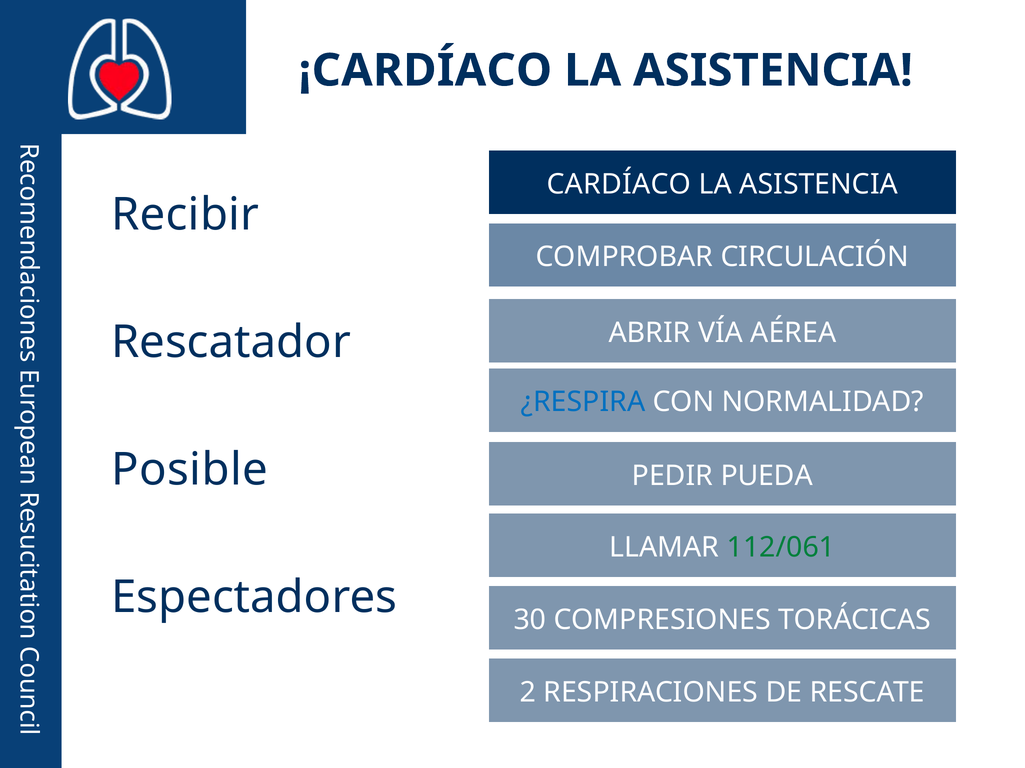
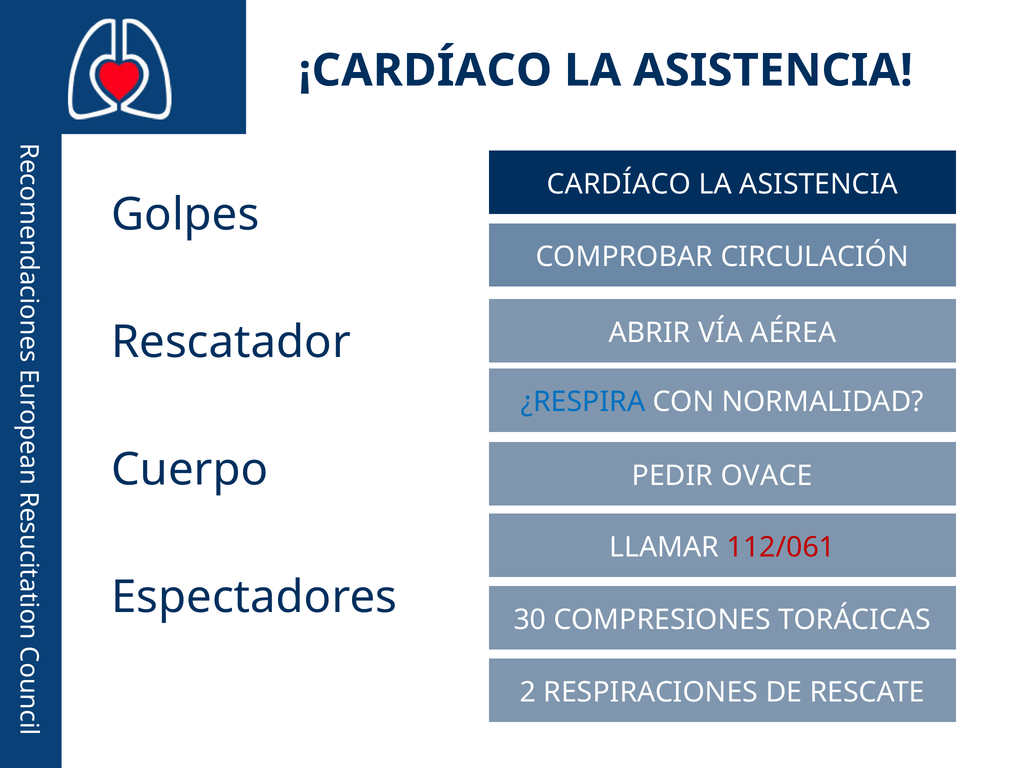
Recibir: Recibir -> Golpes (185, 215)
Posible: Posible -> Cuerpo (190, 470)
PUEDA: PUEDA -> OVACE (767, 476)
112/061 colour: green -> red (781, 548)
